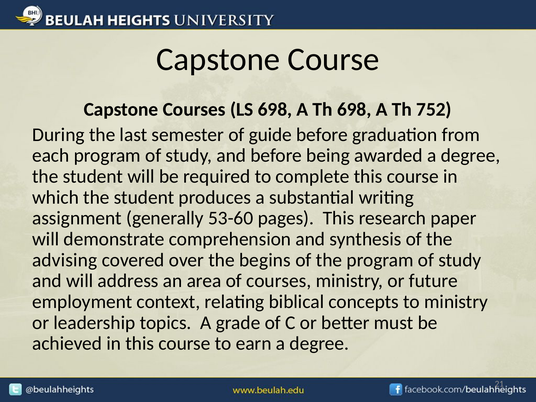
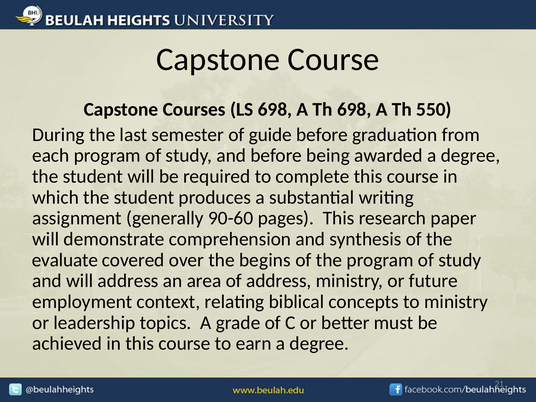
752: 752 -> 550 (434, 109)
53-60: 53-60 -> 90-60 (231, 218)
advising: advising -> evaluate (65, 260)
of courses: courses -> address (279, 281)
